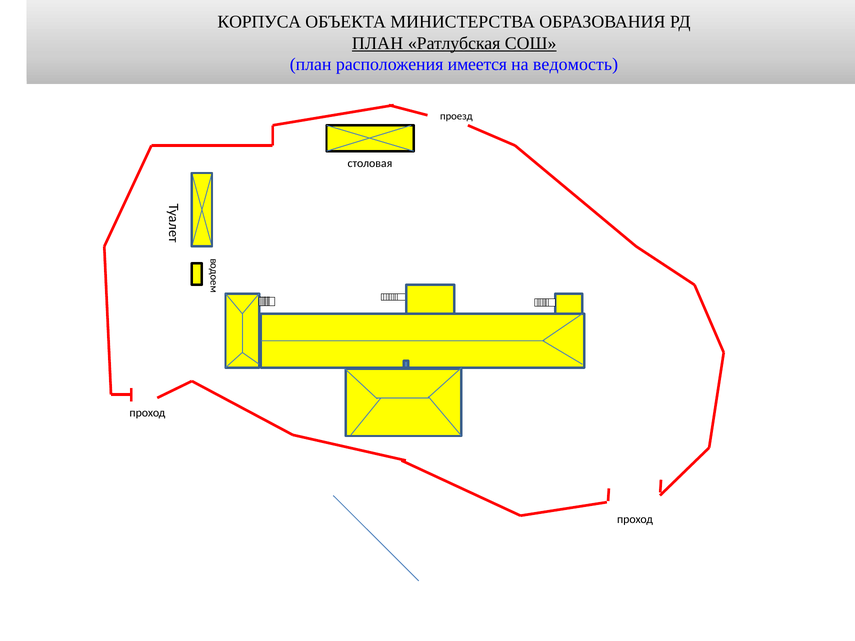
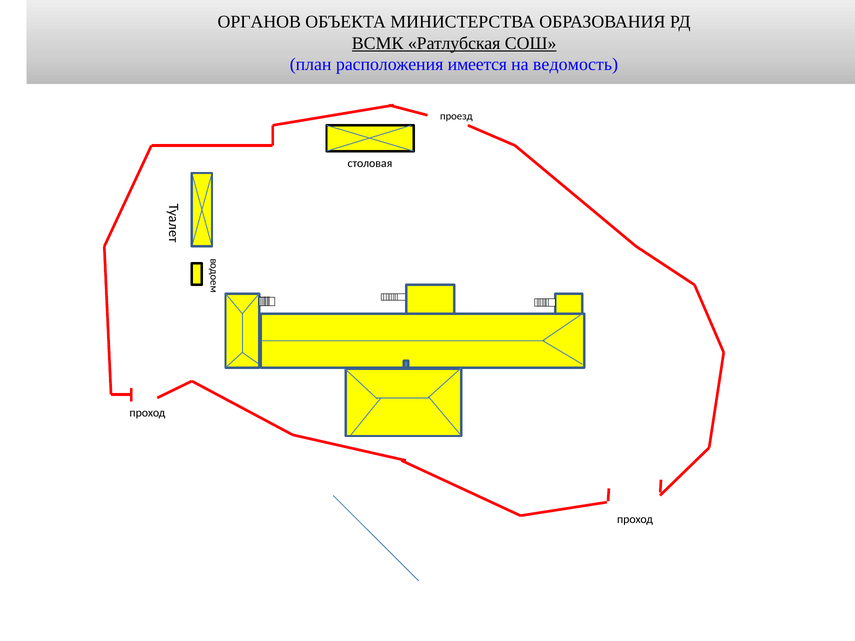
КОРПУСА: КОРПУСА -> ОРГАНОВ (259, 22)
ПЛАН: ПЛАН -> ВСМК (378, 43)
